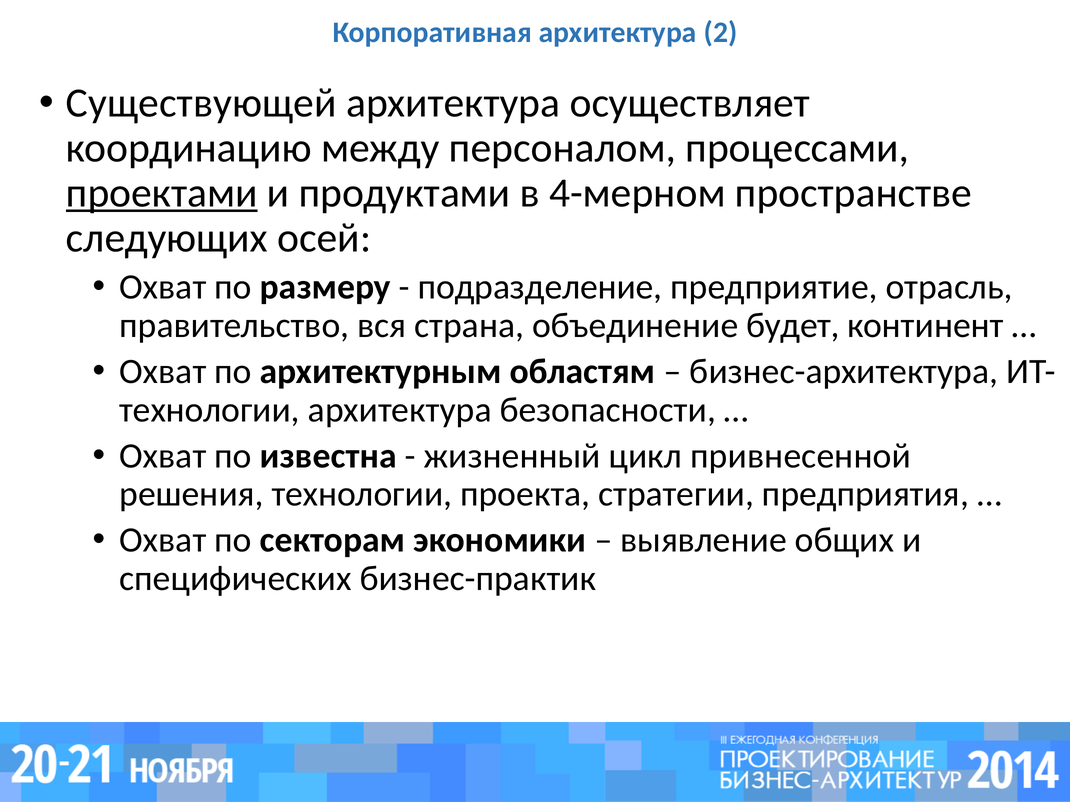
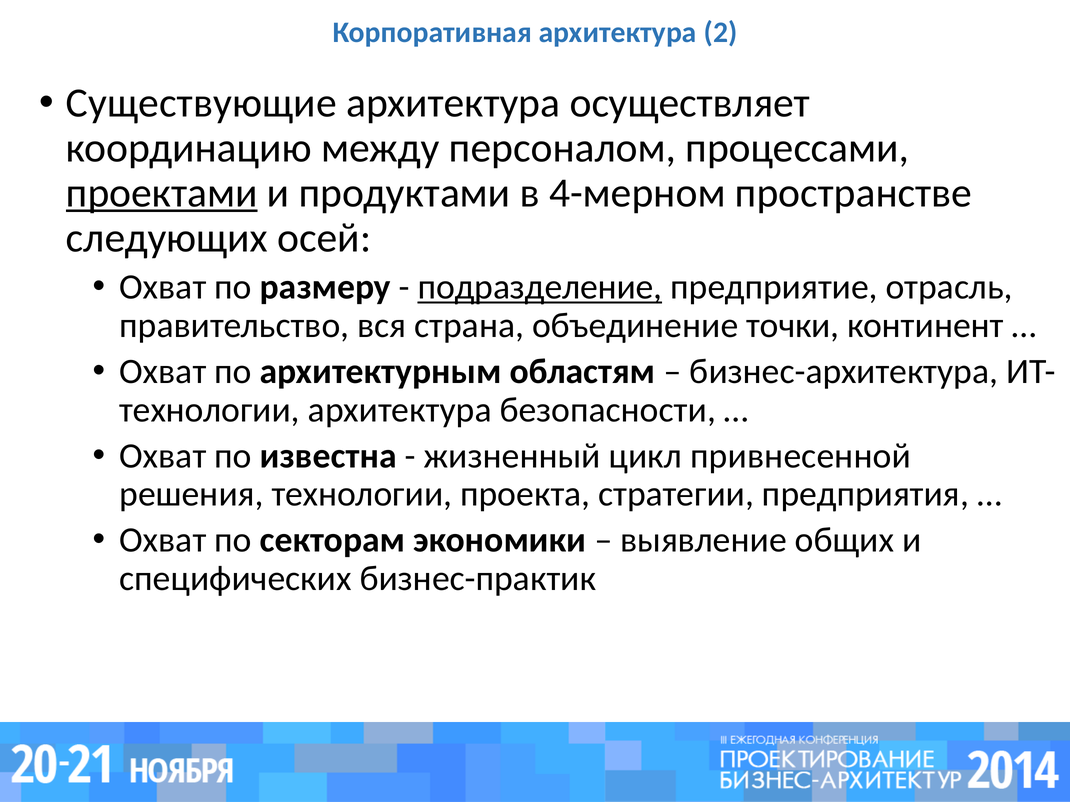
Существующей: Существующей -> Существующие (201, 103)
подразделение underline: none -> present (540, 287)
будет: будет -> точки (793, 326)
